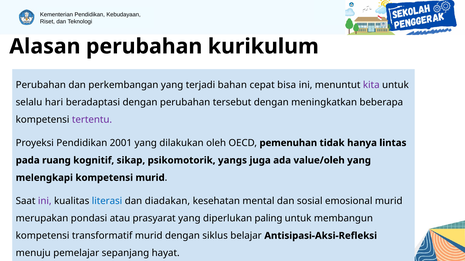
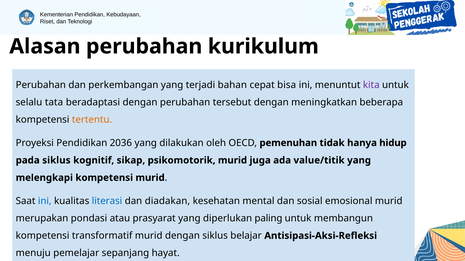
hari: hari -> tata (54, 102)
tertentu colour: purple -> orange (92, 120)
2001: 2001 -> 2036 (121, 143)
lintas: lintas -> hidup (393, 143)
pada ruang: ruang -> siklus (56, 161)
psikomotorik yangs: yangs -> murid (233, 161)
value/oleh: value/oleh -> value/titik (319, 161)
ini colour: purple -> blue (45, 201)
